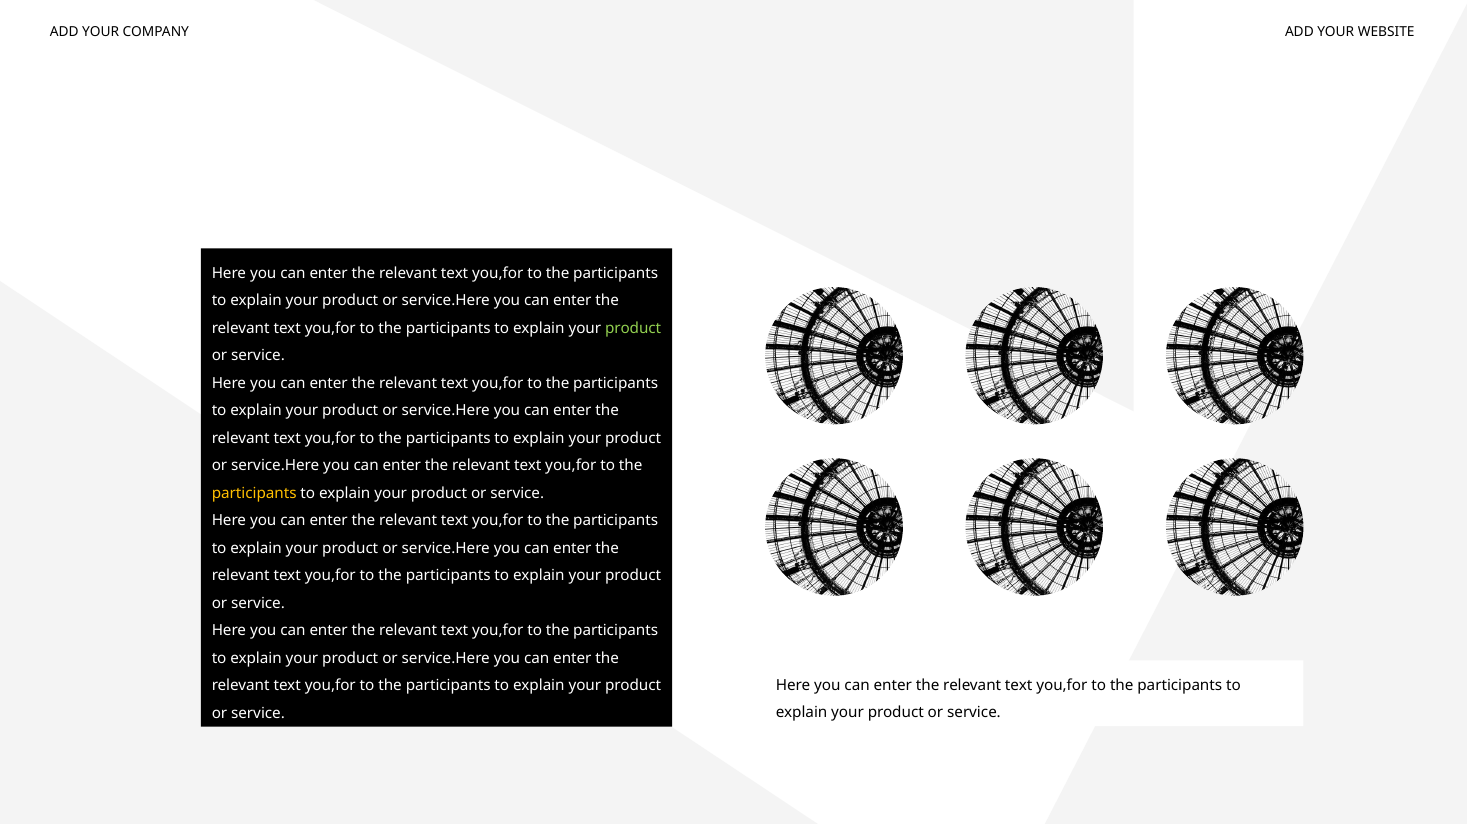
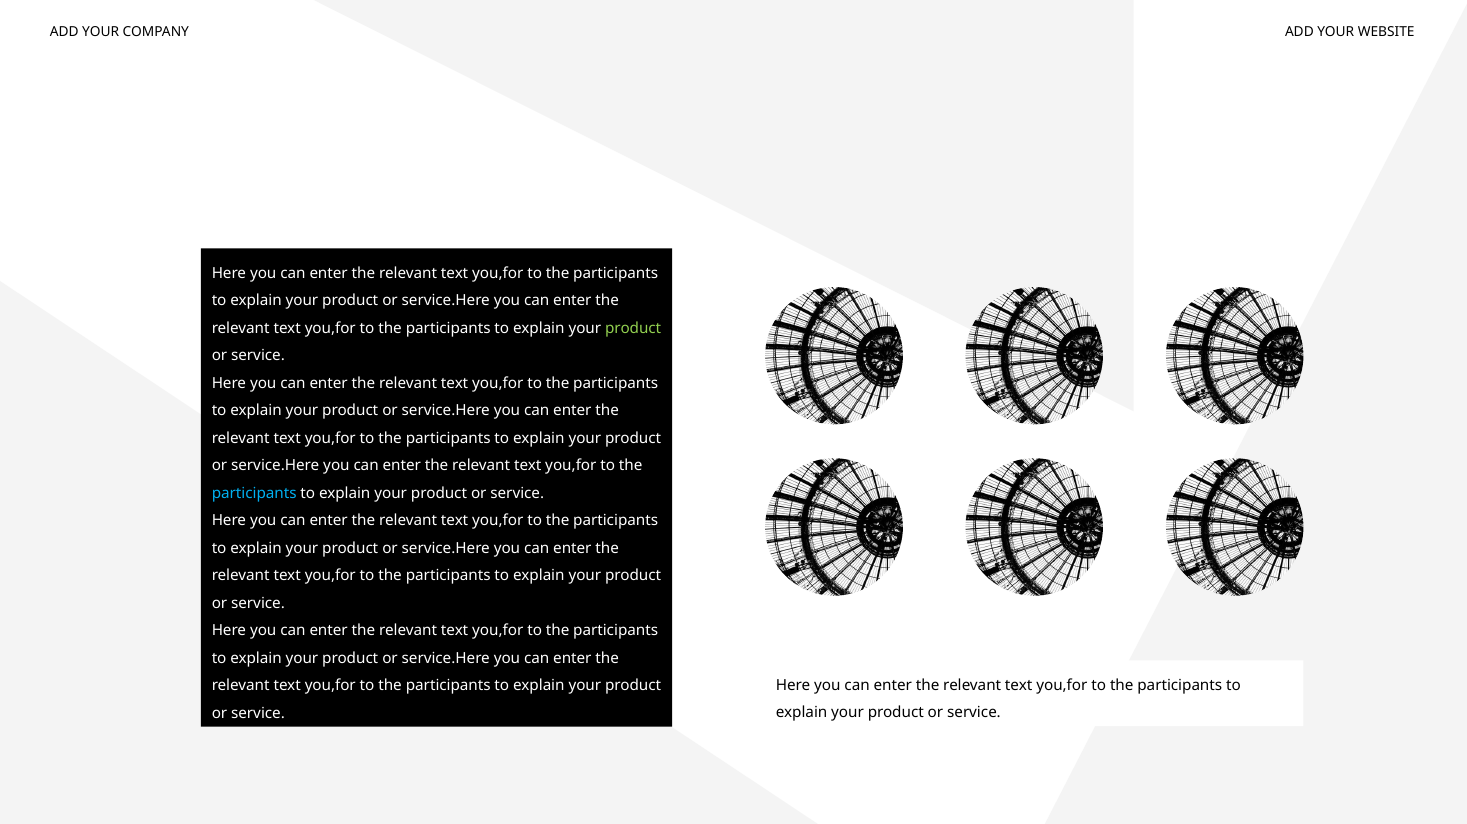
participants colour: yellow -> light blue (254, 493)
